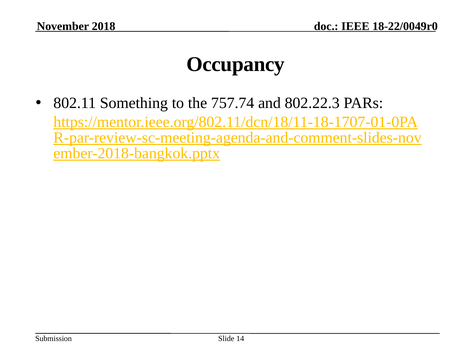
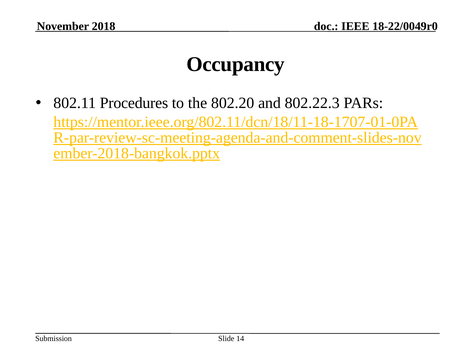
Something: Something -> Procedures (134, 103)
757.74: 757.74 -> 802.20 (233, 103)
